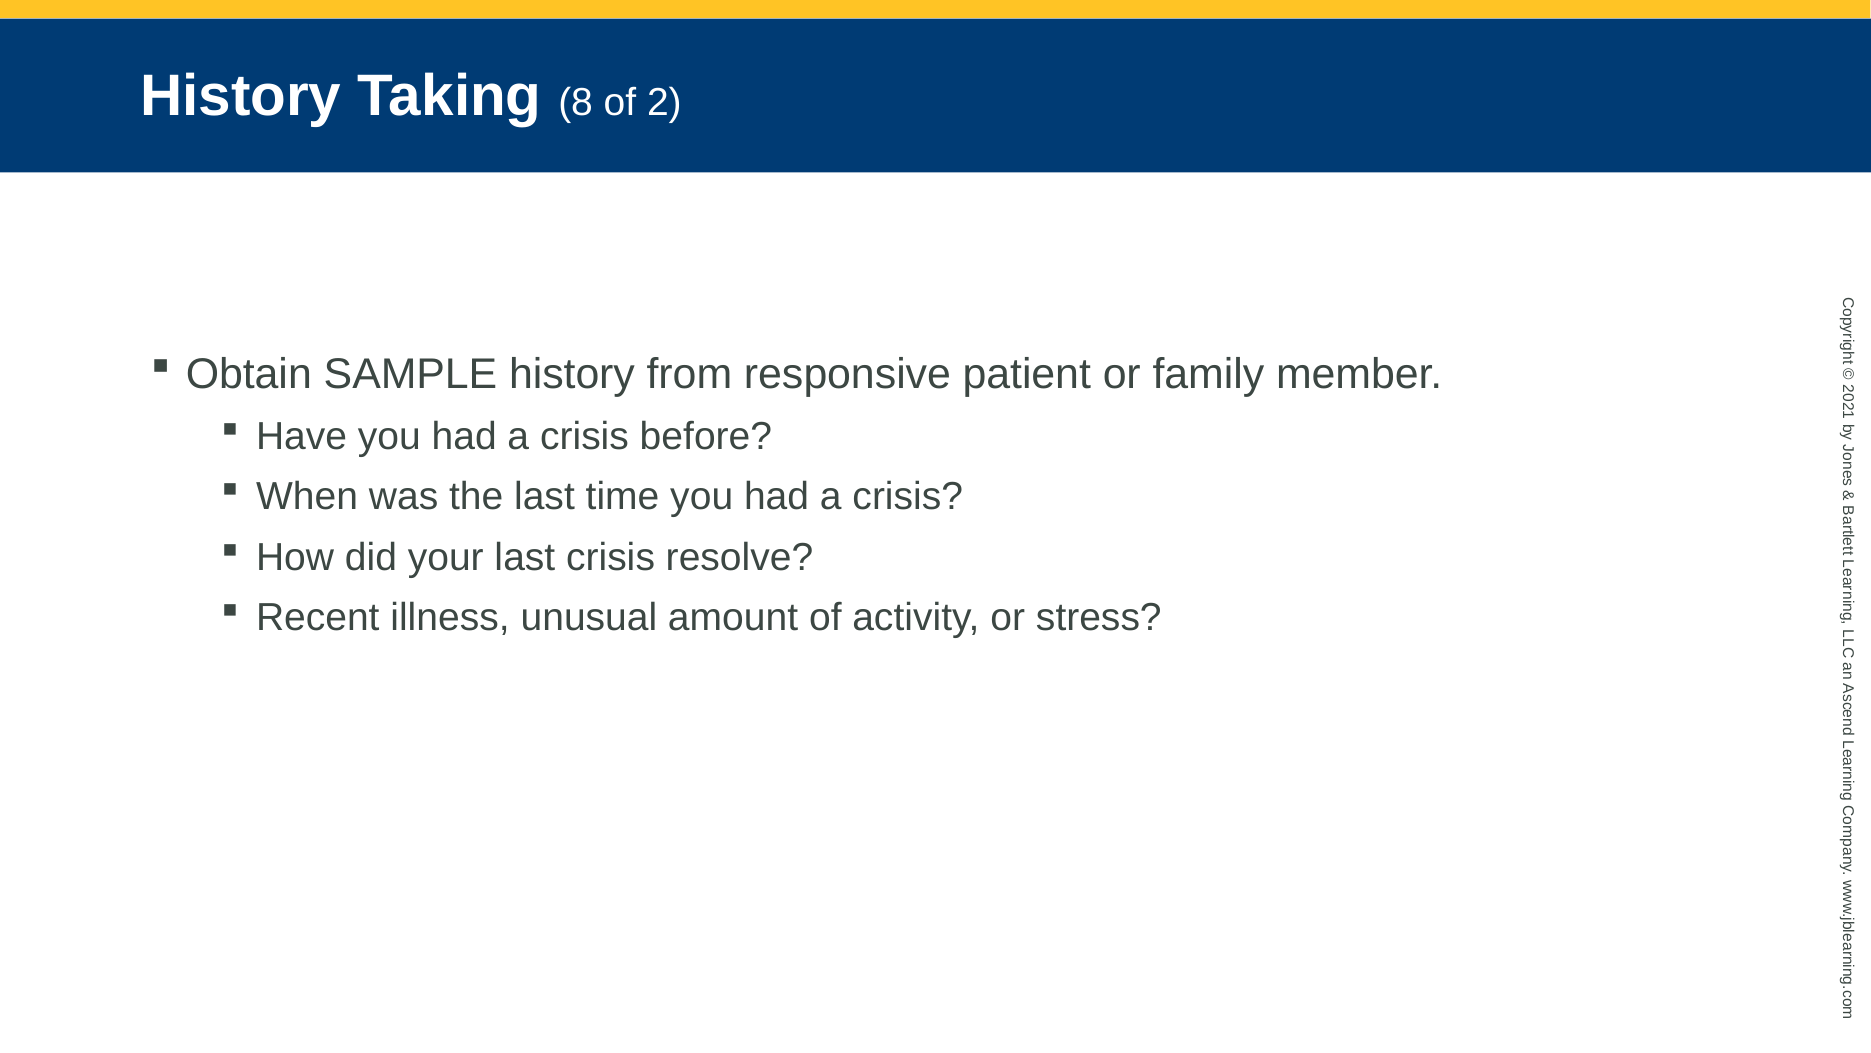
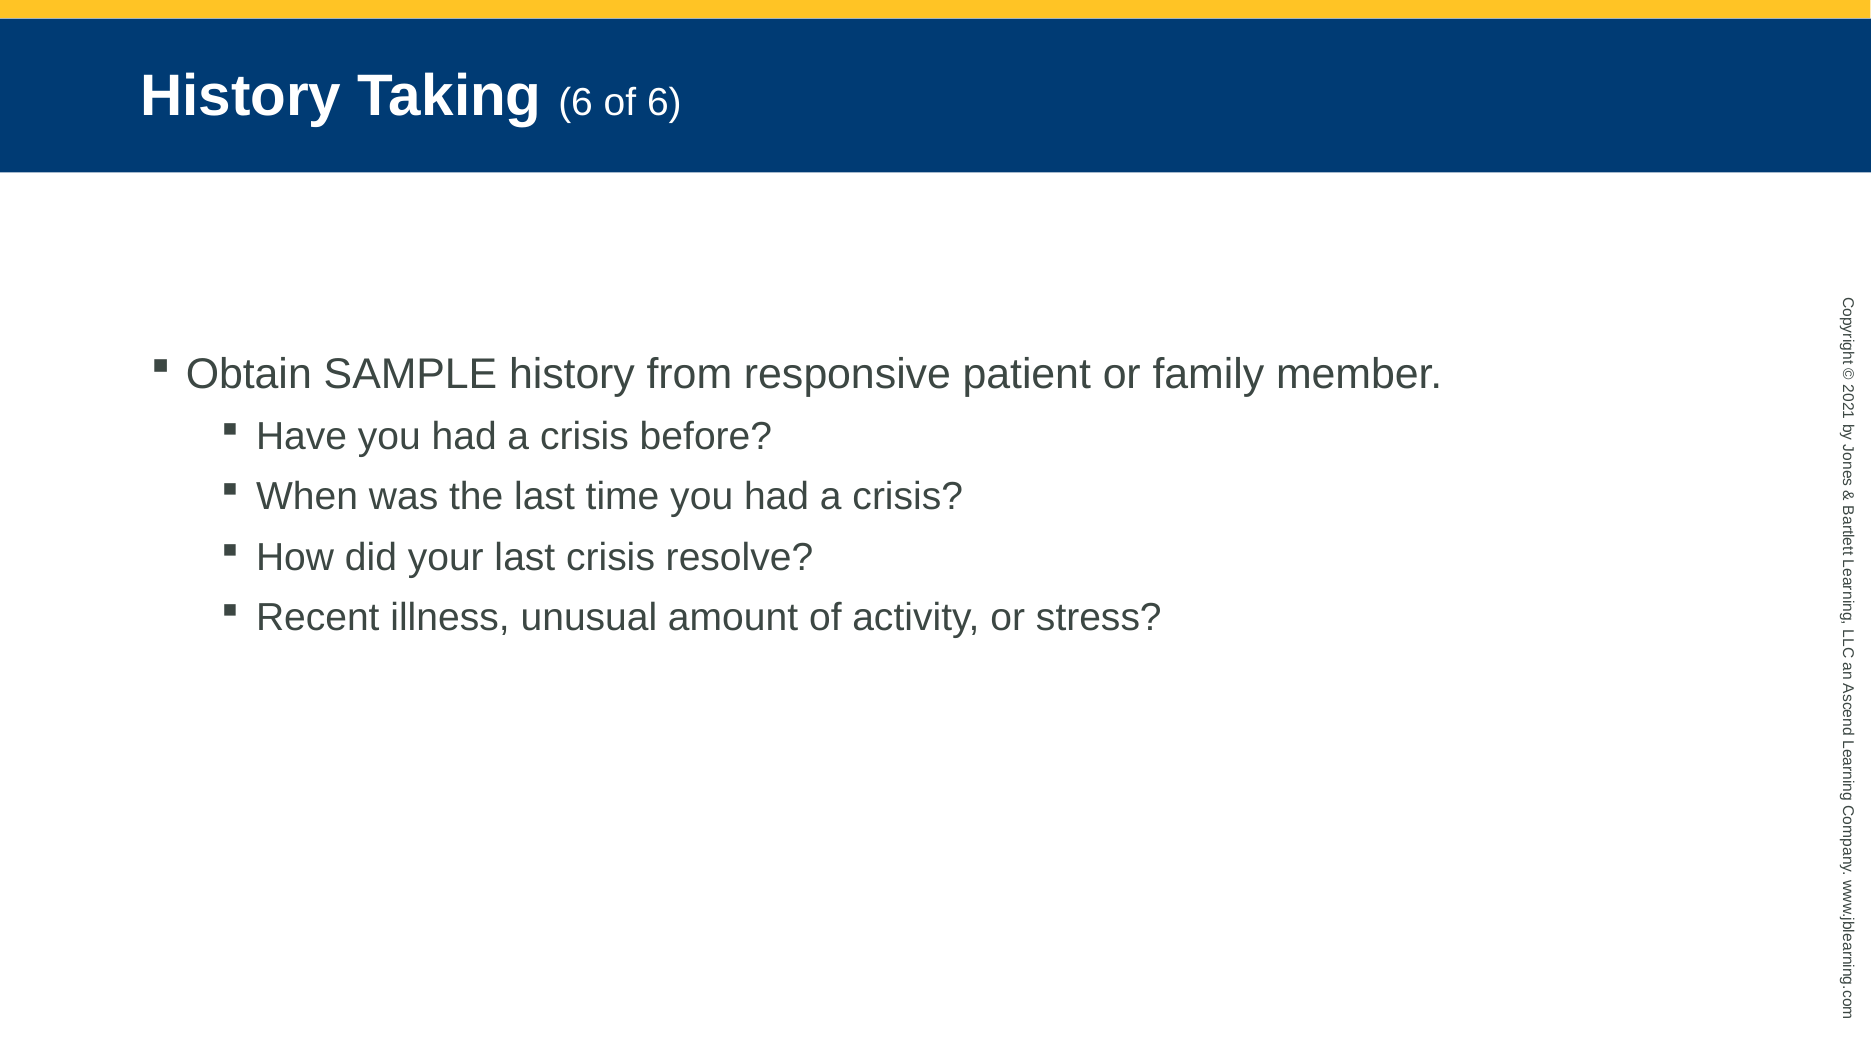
Taking 8: 8 -> 6 (576, 103)
of 2: 2 -> 6 (664, 103)
